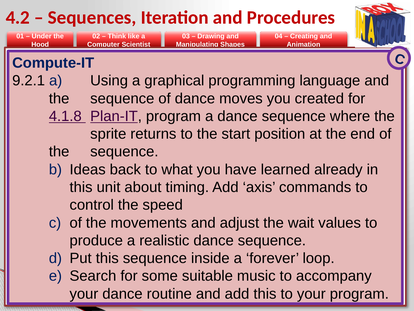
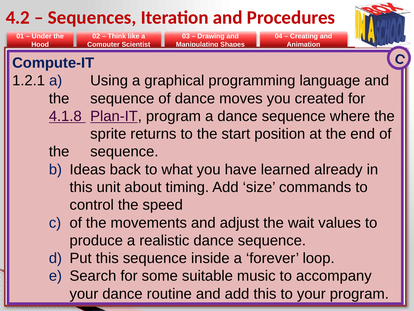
9.2.1: 9.2.1 -> 1.2.1 (29, 81)
axis: axis -> size (259, 187)
